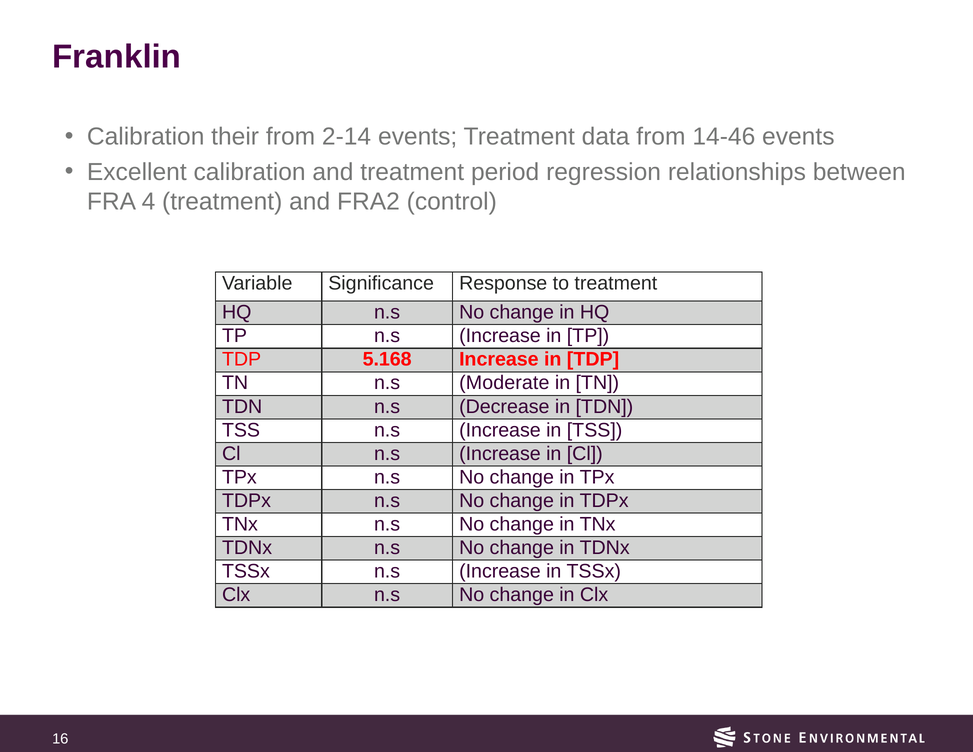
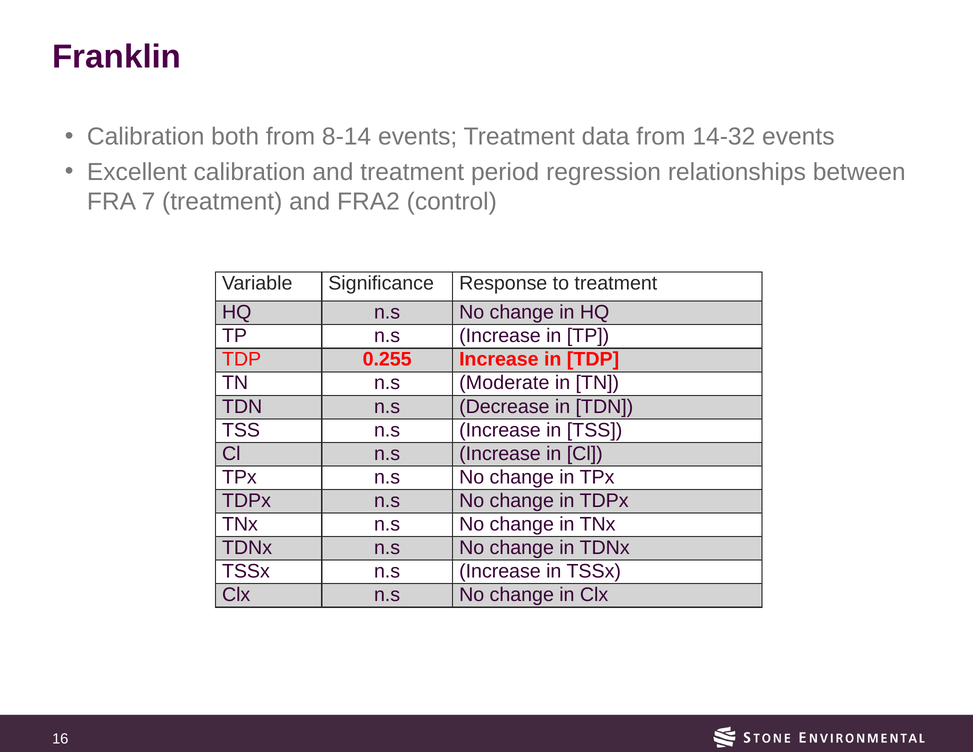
their: their -> both (235, 137)
2-14: 2-14 -> 8-14 (347, 137)
14-46: 14-46 -> 14-32 (724, 137)
4: 4 -> 7 (148, 202)
5.168: 5.168 -> 0.255 (387, 359)
